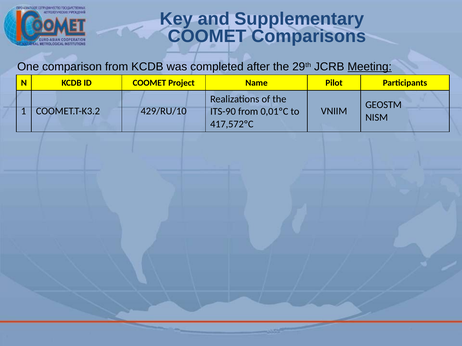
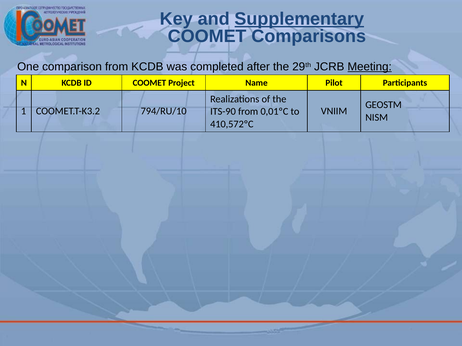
Supplementary underline: none -> present (299, 19)
429/RU/10: 429/RU/10 -> 794/RU/10 (164, 111)
417,572ºC: 417,572ºC -> 410,572ºC (232, 124)
